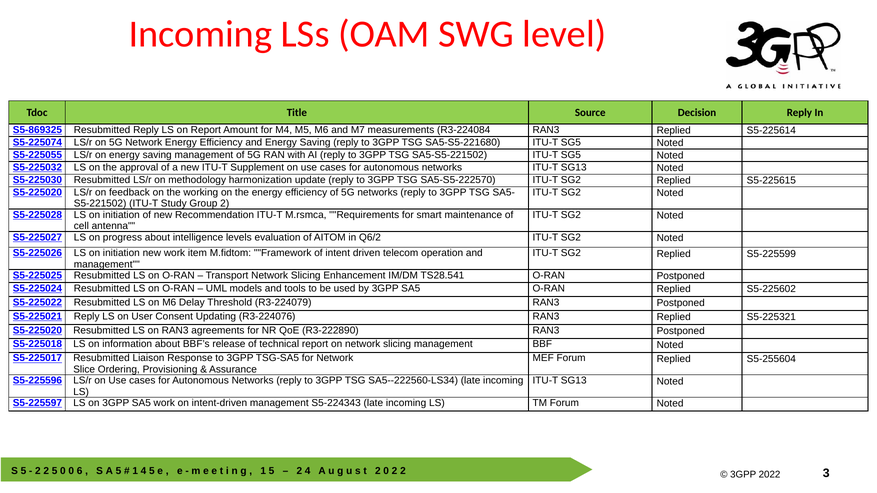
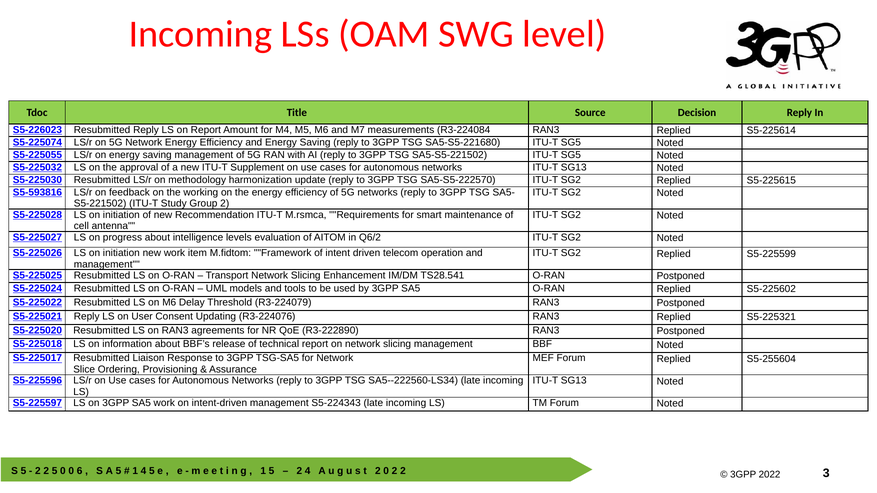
S5-869325: S5-869325 -> S5-226023 (37, 130)
S5-225020: S5-225020 -> S5-593816 (37, 193)
